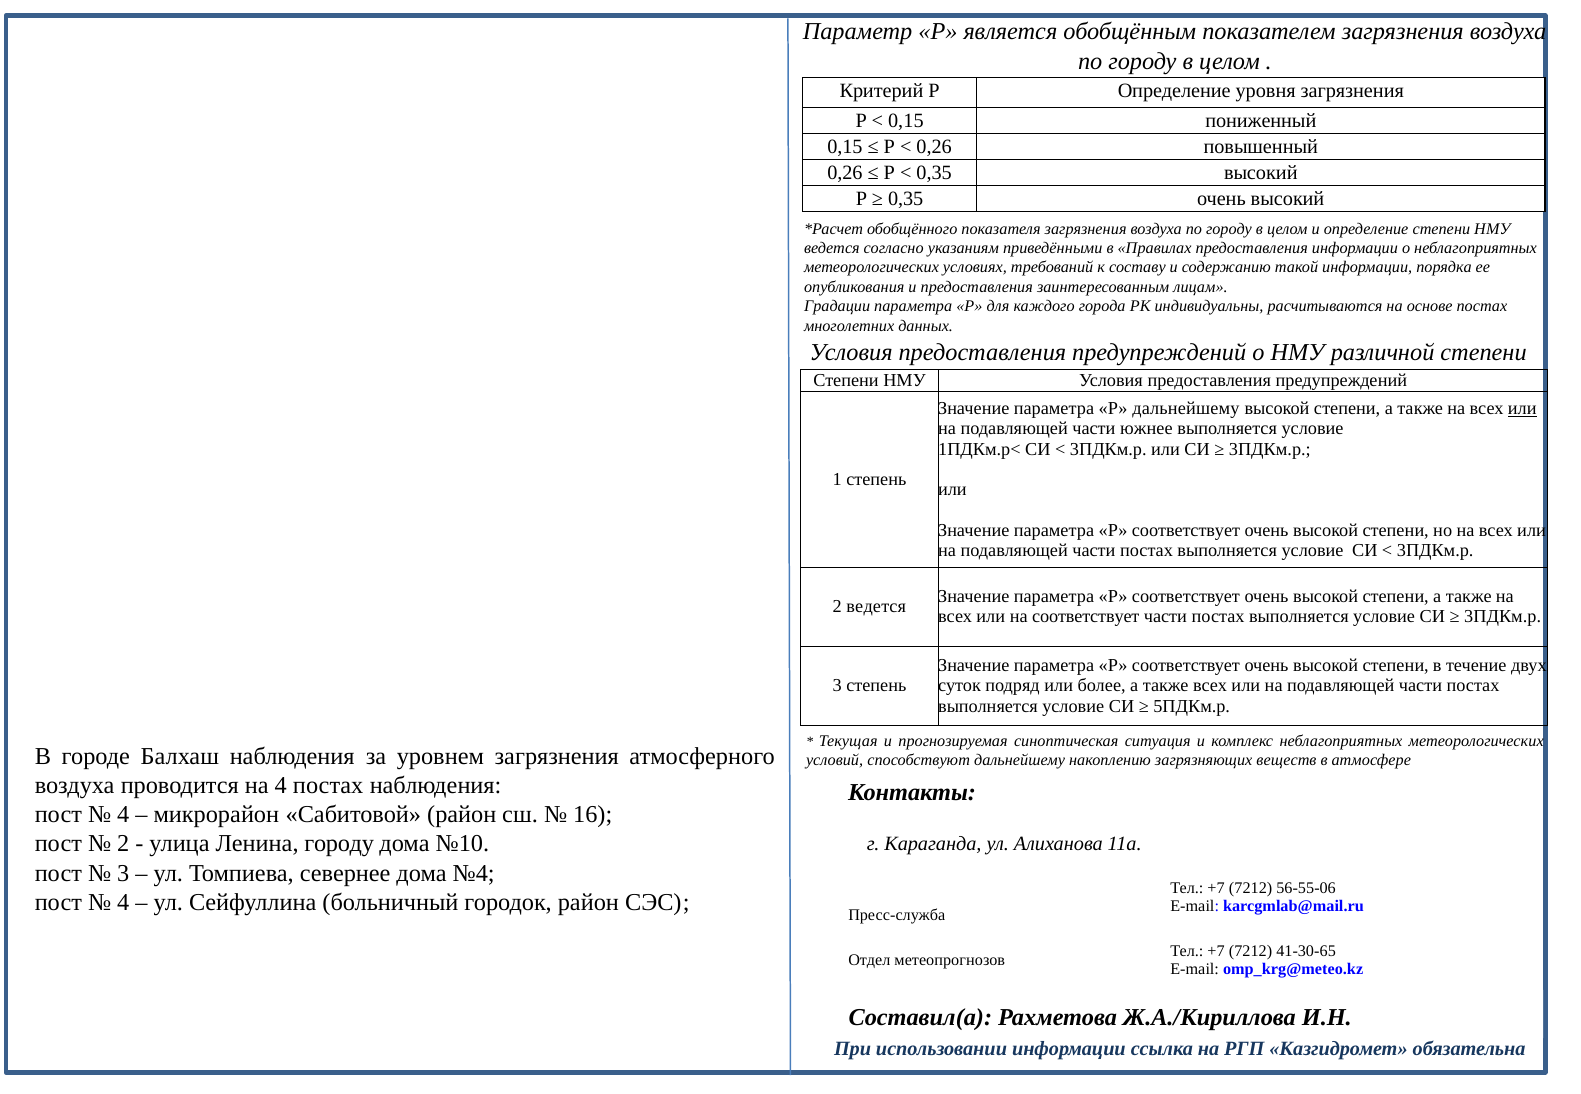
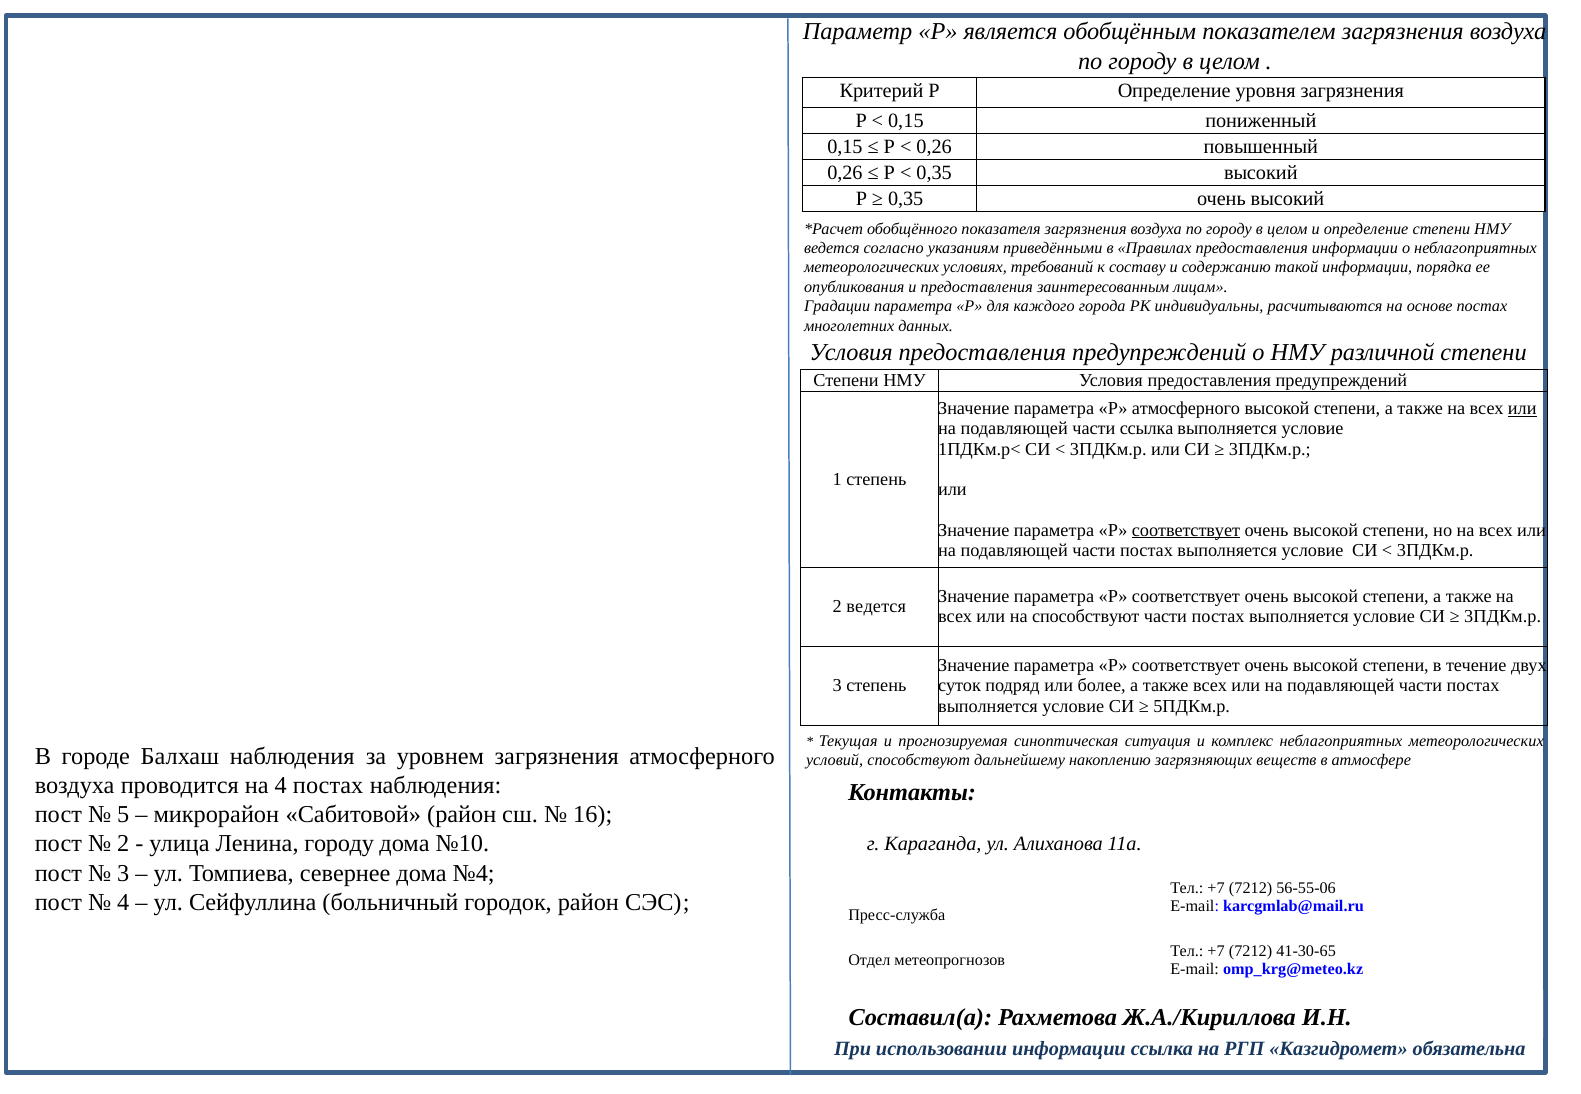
Р дальнейшему: дальнейшему -> атмосферного (1186, 409)
части южнее: южнее -> ссылка (1147, 429)
соответствует underline: none -> present (1186, 530)
на соответствует: соответствует -> способствуют (1086, 617)
4: 4 -> 5 (123, 815)
